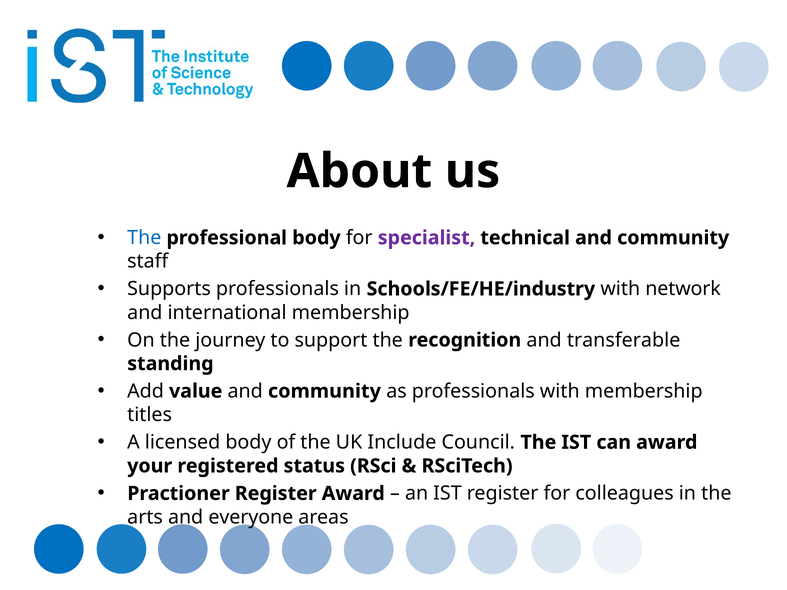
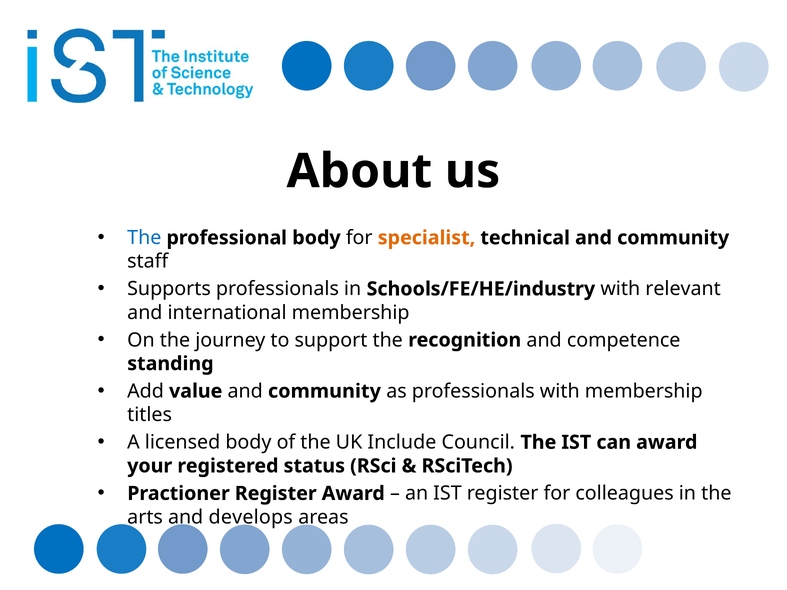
specialist colour: purple -> orange (426, 238)
network: network -> relevant (683, 289)
transferable: transferable -> competence (624, 340)
everyone: everyone -> develops (251, 517)
